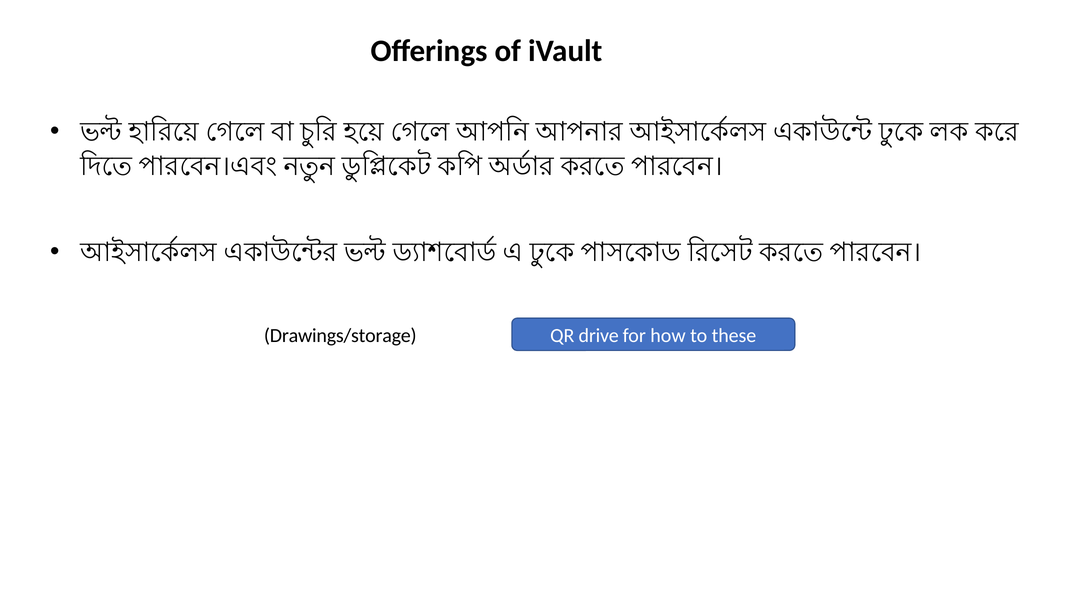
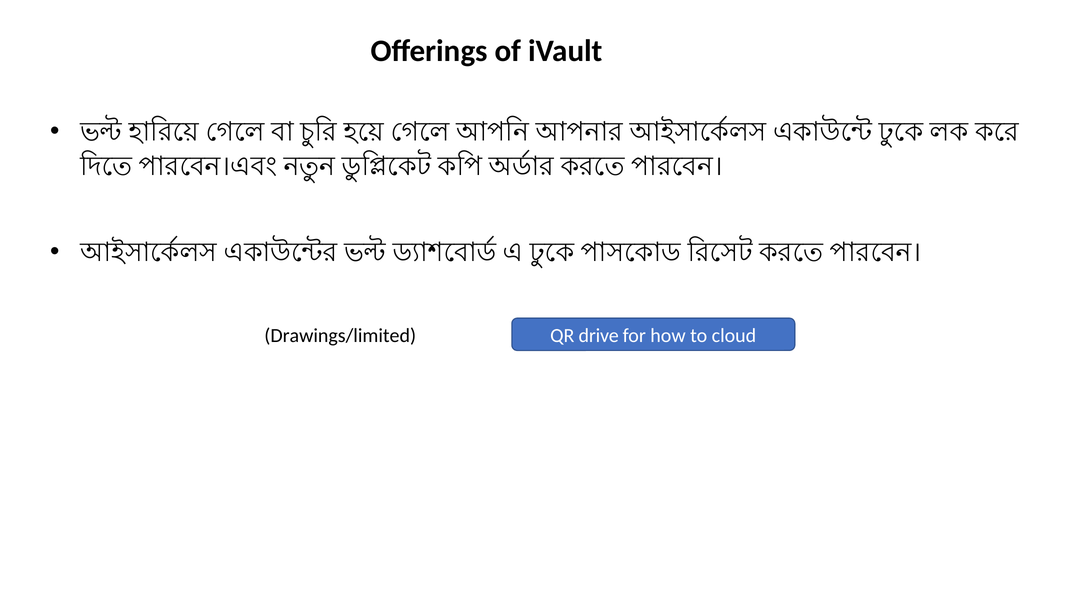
Drawings/storage: Drawings/storage -> Drawings/limited (340, 335)
these: these -> cloud (734, 335)
